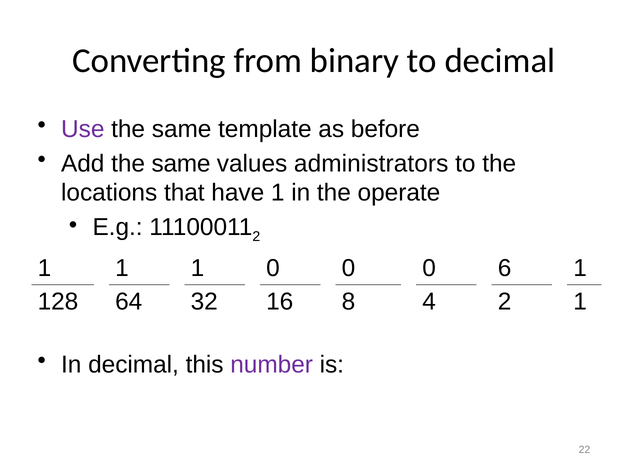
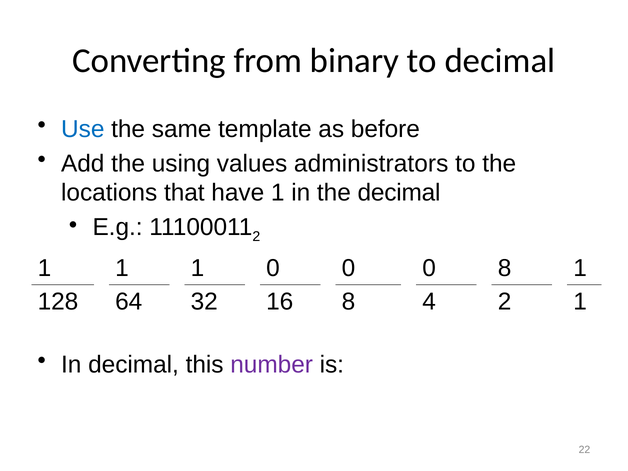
Use colour: purple -> blue (83, 129)
Add the same: same -> using (181, 164)
the operate: operate -> decimal (399, 193)
0 6: 6 -> 8 (505, 268)
